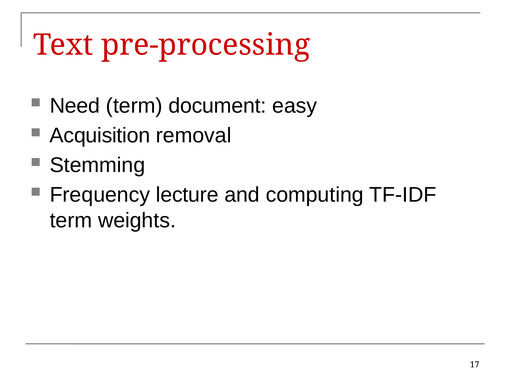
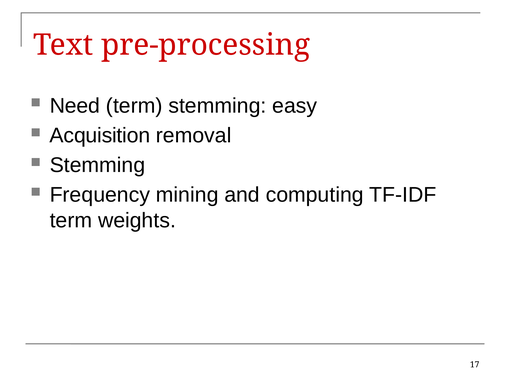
term document: document -> stemming (217, 106)
lecture: lecture -> mining (187, 195)
